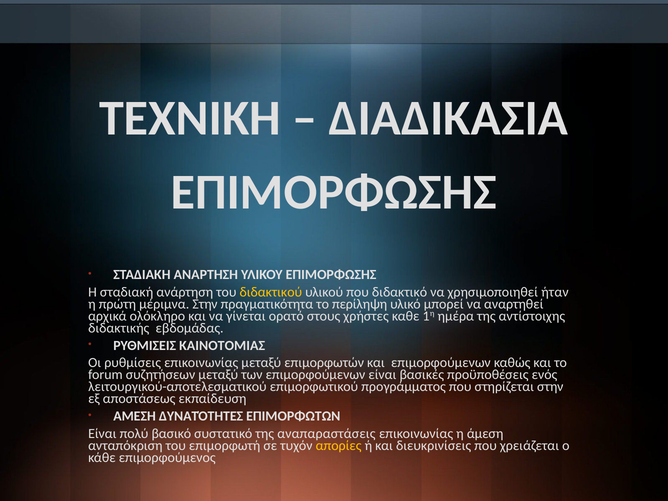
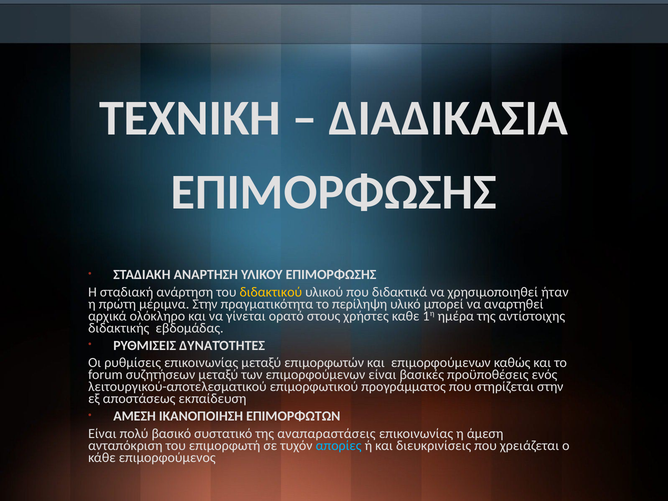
διδακτικό: διδακτικό -> διδακτικά (400, 292)
ΚΑΙΝΟΤΟΜΙΑΣ: ΚΑΙΝΟΤΟΜΙΑΣ -> ΔΥΝΑΤΌΤΗΤΕΣ (222, 345)
ΔΥΝΑΤΌΤΗΤΕΣ: ΔΥΝΑΤΌΤΗΤΕΣ -> ΙΚΑΝΟΠΟΙΗΣΗ (201, 416)
απορίες colour: yellow -> light blue (339, 446)
